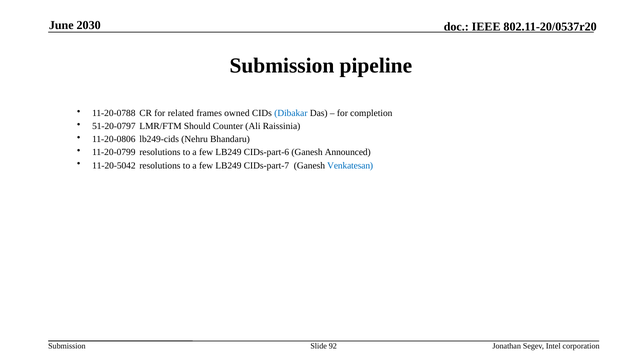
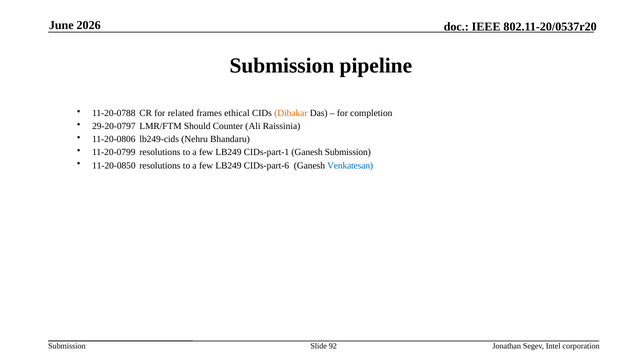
2030: 2030 -> 2026 (89, 26)
owned: owned -> ethical (237, 113)
Dibakar colour: blue -> orange (291, 113)
51-20-0797: 51-20-0797 -> 29-20-0797 (114, 126)
CIDs-part-6: CIDs-part-6 -> CIDs-part-1 (266, 152)
Ganesh Announced: Announced -> Submission (348, 152)
11-20-5042: 11-20-5042 -> 11-20-0850 (114, 165)
CIDs-part-7: CIDs-part-7 -> CIDs-part-6 (266, 165)
